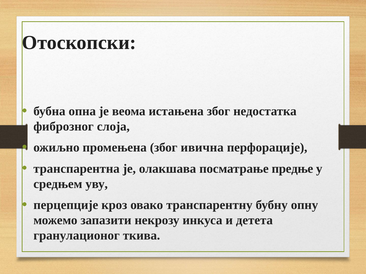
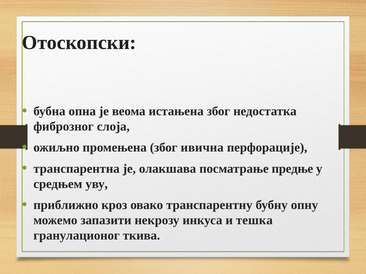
перцепције: перцепције -> приближно (66, 205)
детета: детета -> тешка (254, 221)
